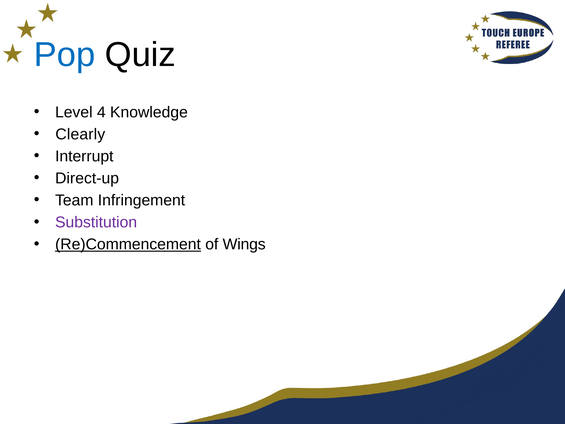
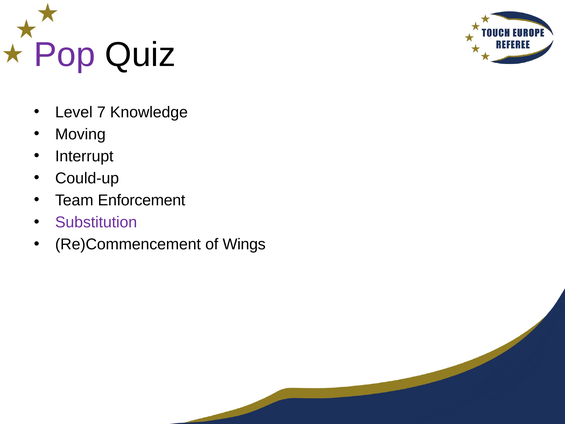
Pop colour: blue -> purple (65, 55)
4: 4 -> 7 (101, 112)
Clearly: Clearly -> Moving (80, 134)
Direct-up: Direct-up -> Could-up (87, 178)
Infringement: Infringement -> Enforcement (142, 200)
Re)Commencement underline: present -> none (128, 244)
